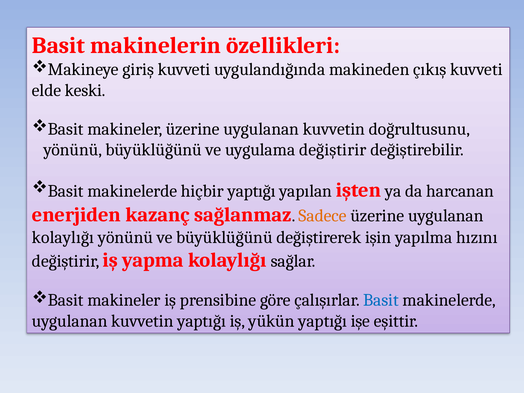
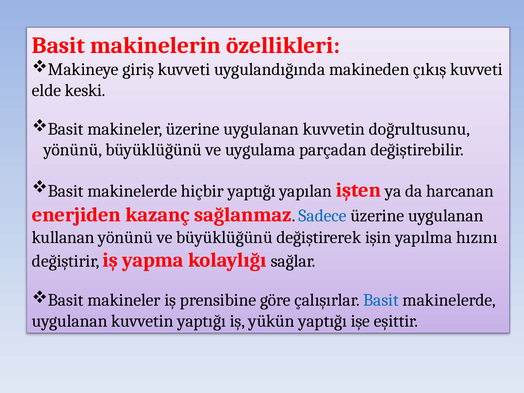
uygulama değiştirir: değiştirir -> parçadan (333, 150)
Sadece colour: orange -> blue (323, 216)
kolaylığı: kolaylığı -> kullanan (63, 237)
